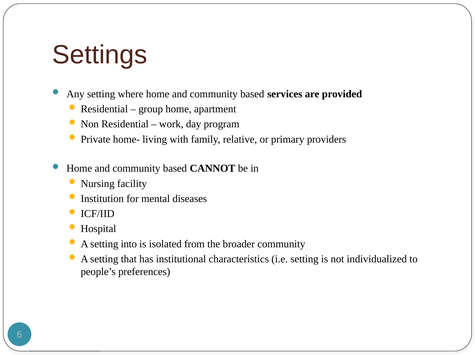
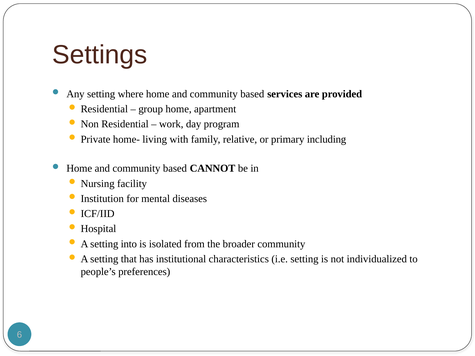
providers: providers -> including (327, 139)
